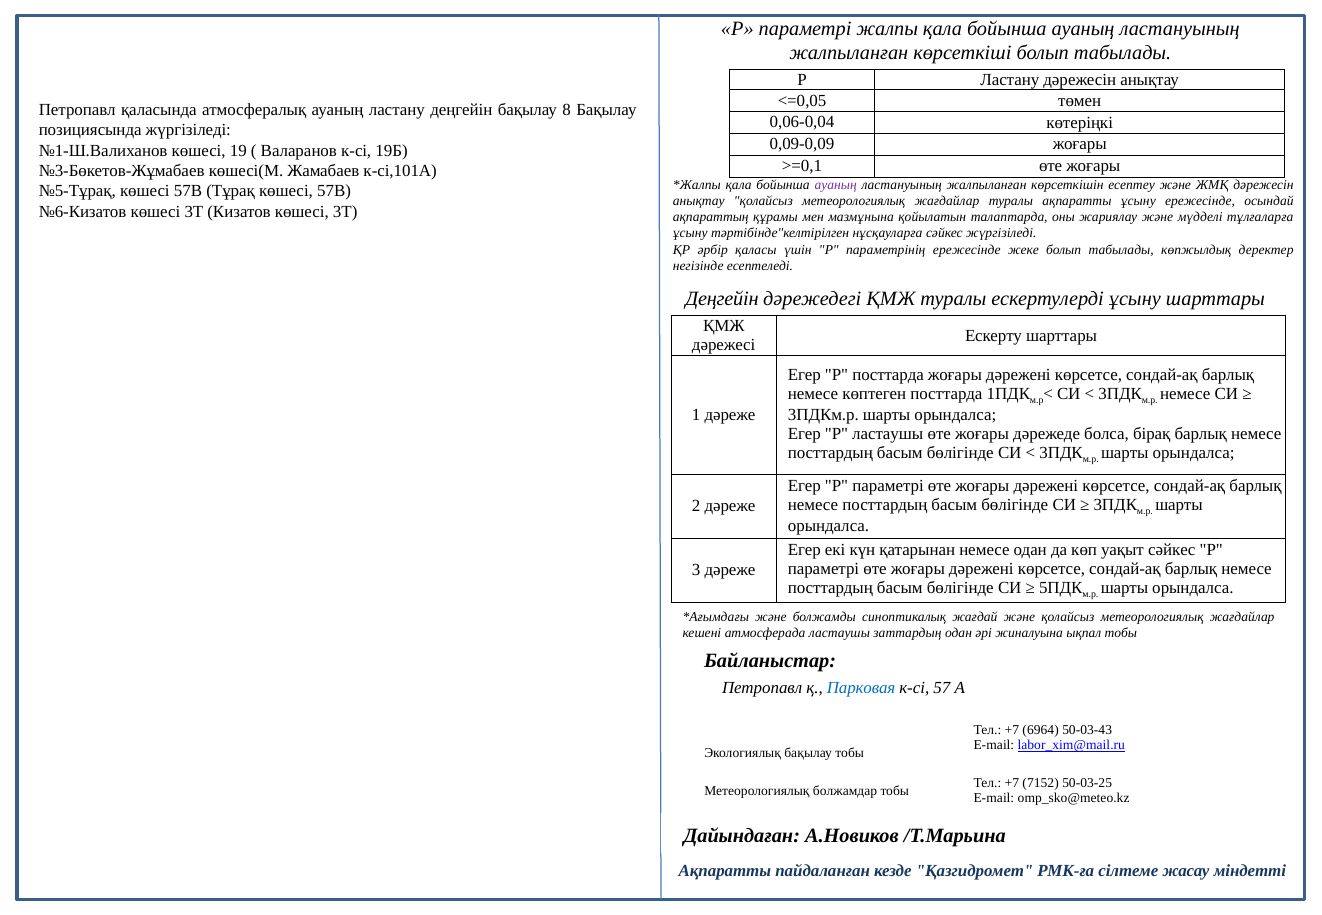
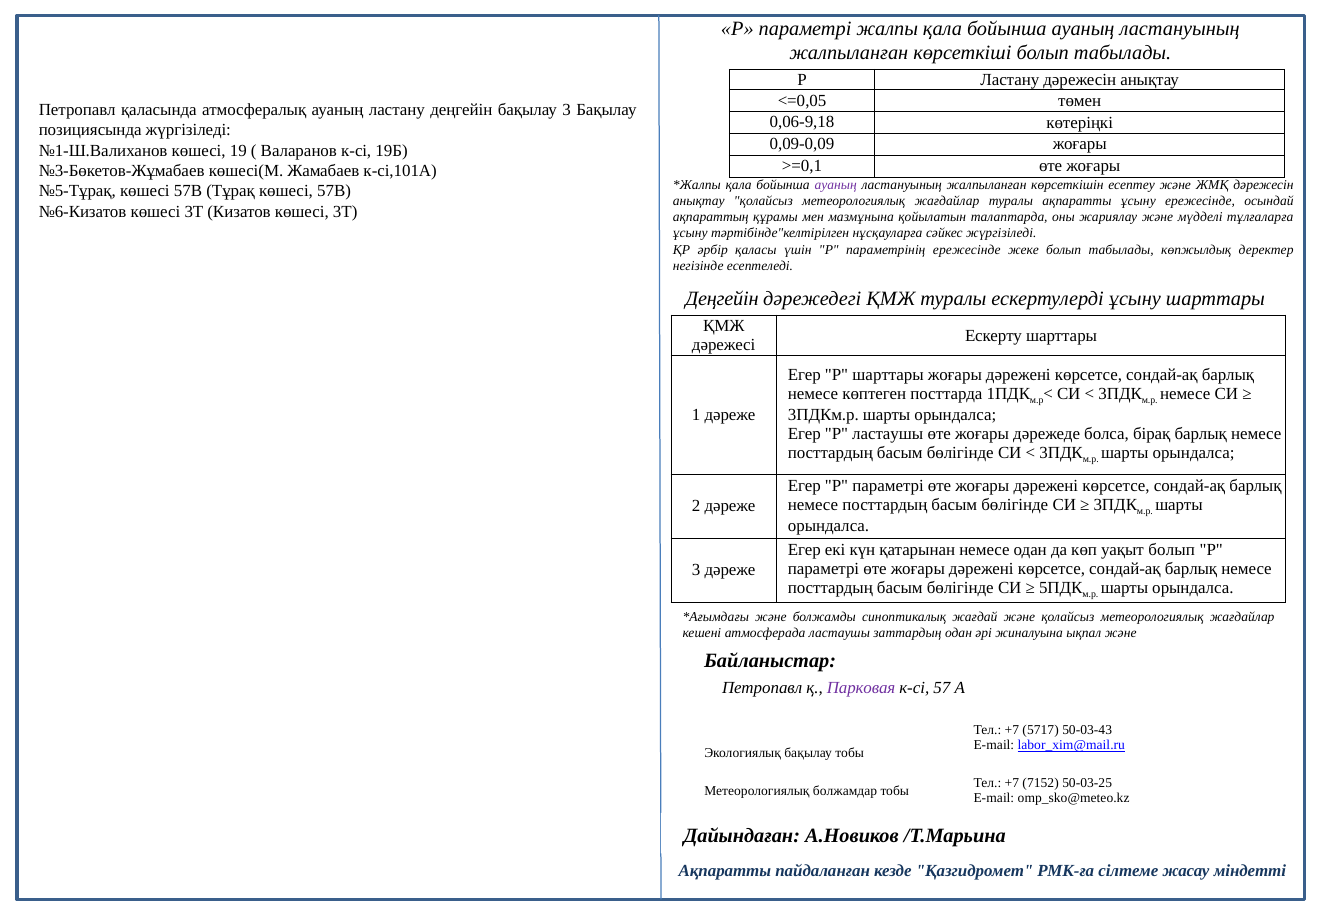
бақылау 8: 8 -> 3 (567, 110)
0,06-0,04: 0,06-0,04 -> 0,06-9,18 (802, 122)
Р посттарда: посттарда -> шарттары (888, 375)
уақыт сәйкес: сәйкес -> болып (1172, 550)
ықпал тобы: тобы -> және (1121, 633)
Парковая colour: blue -> purple (861, 688)
6964: 6964 -> 5717 (1041, 731)
